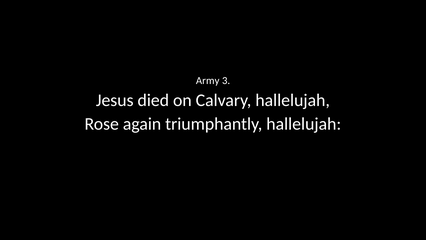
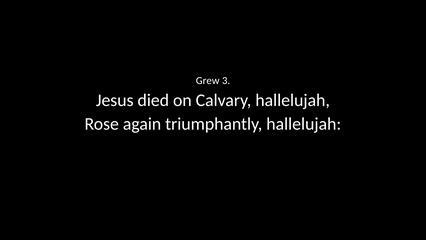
Army: Army -> Grew (208, 81)
